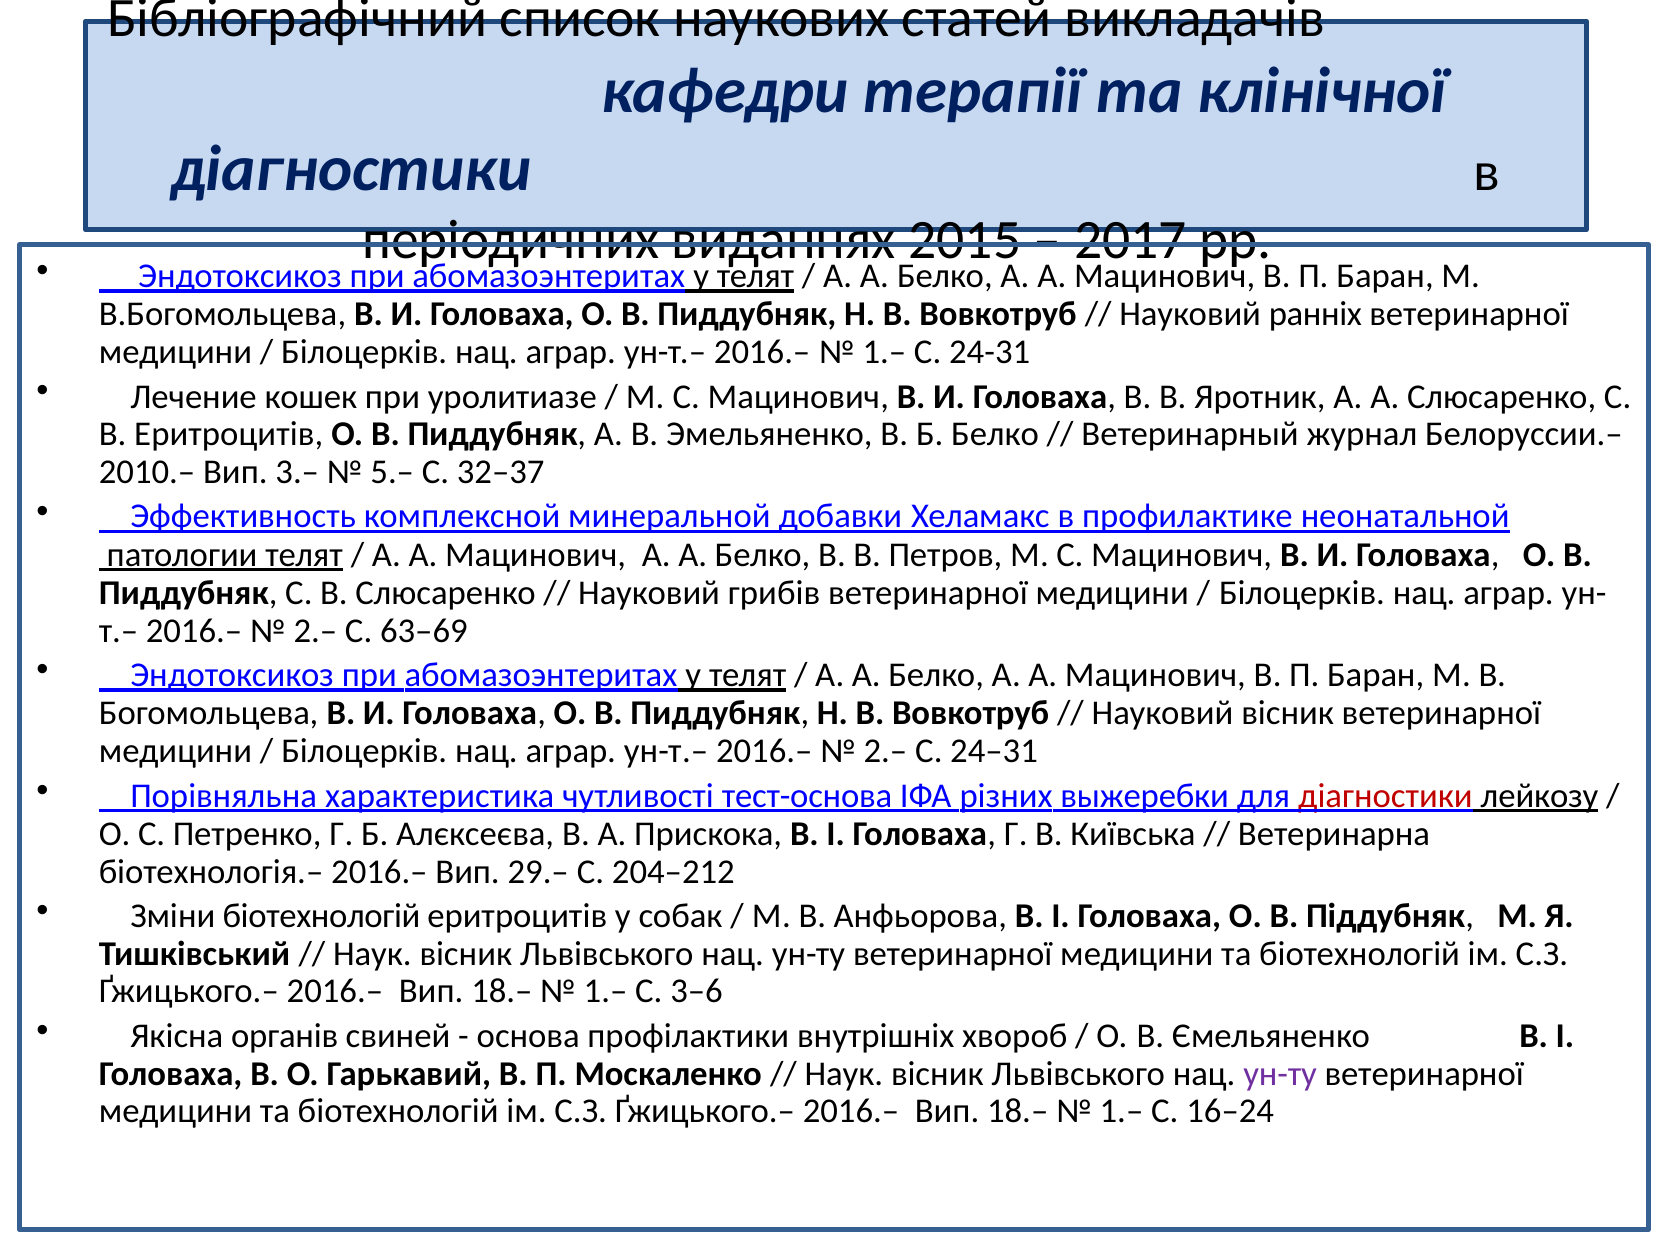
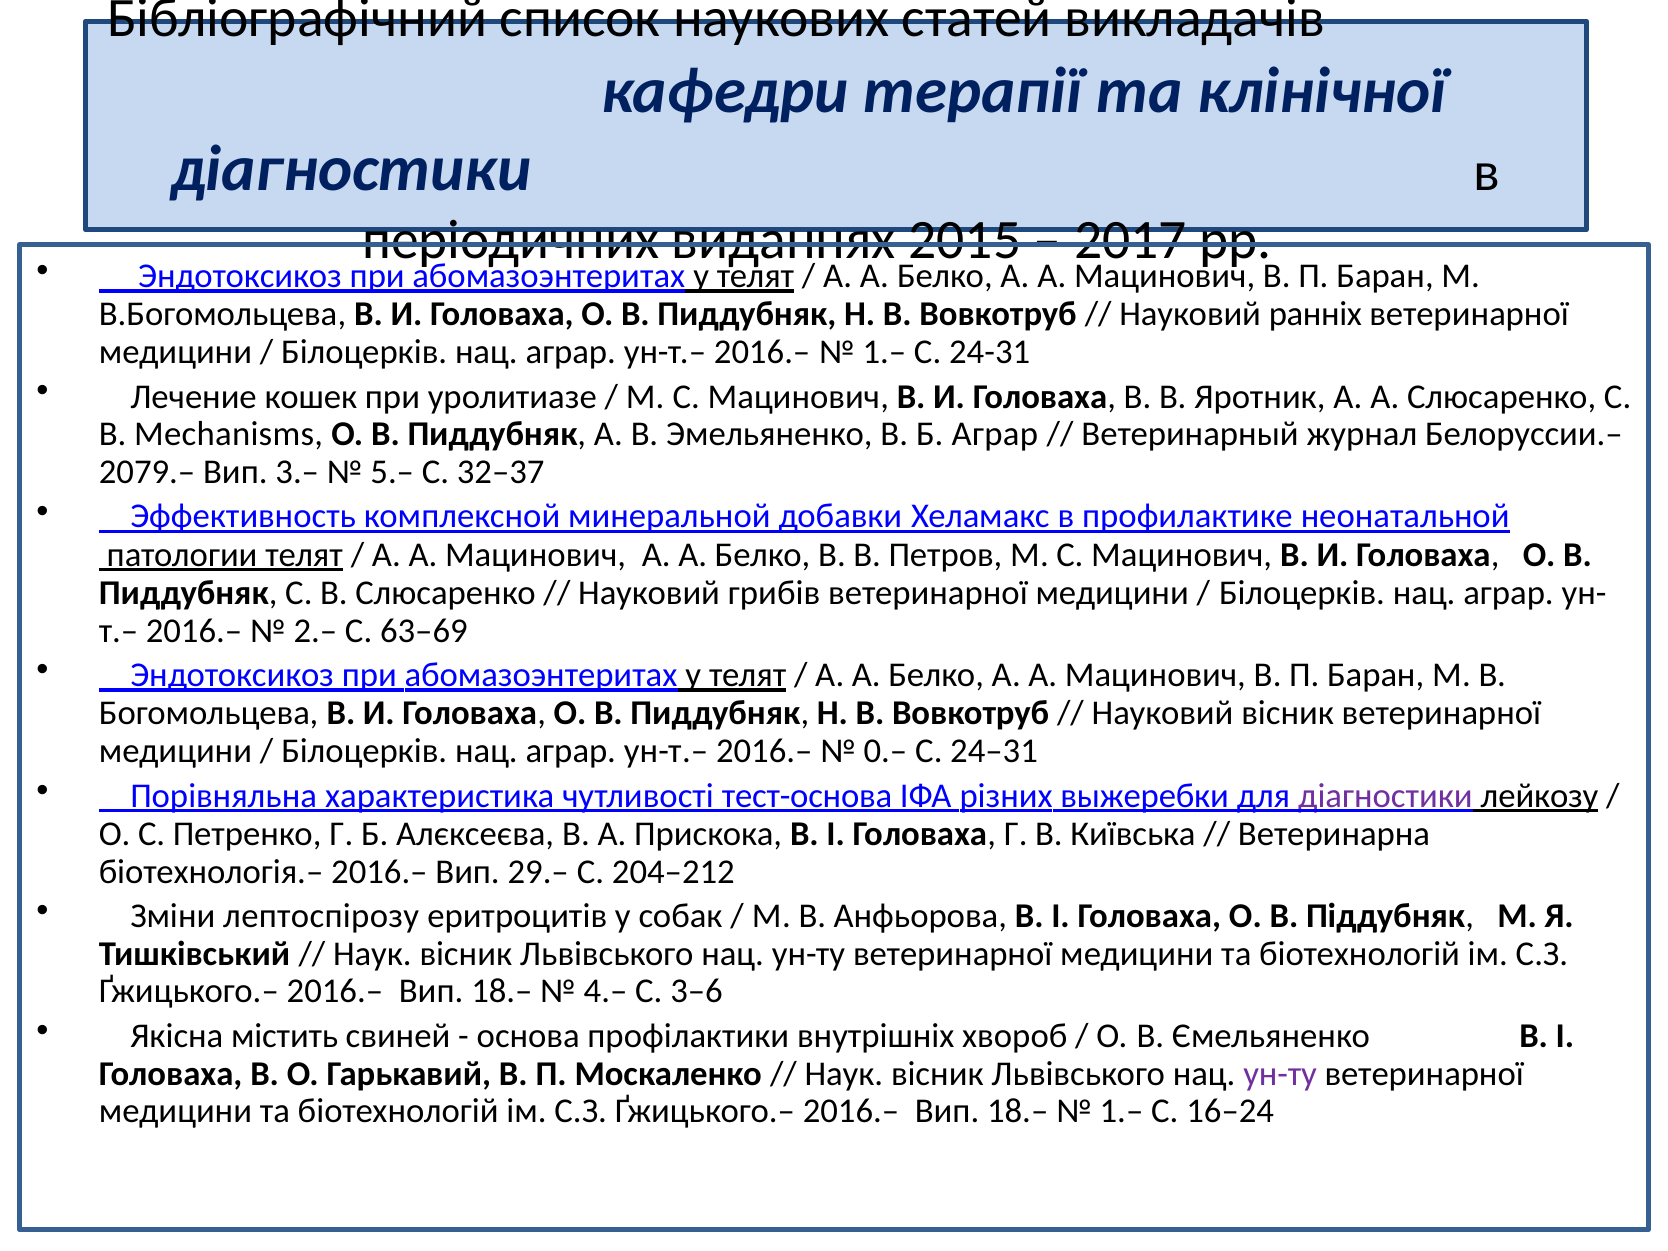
В Еритроцитів: Еритроцитів -> Mechanisms (229, 434)
Б Белко: Белко -> Аграр (995, 434)
2010.–: 2010.– -> 2079.– (147, 472)
2.–: 2.– -> 0.– (885, 751)
діагностики colour: red -> purple (1385, 796)
Зміни біотехнологій: біотехнологій -> лептоспірозу (321, 916)
1.–: 1.– -> 4.– (606, 991)
органів: органів -> містить (285, 1036)
